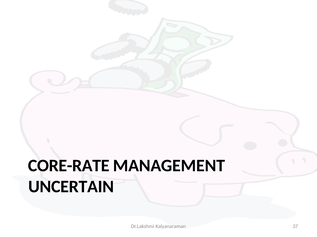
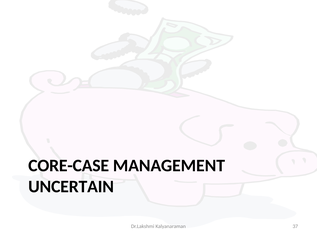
CORE-RATE: CORE-RATE -> CORE-CASE (69, 166)
